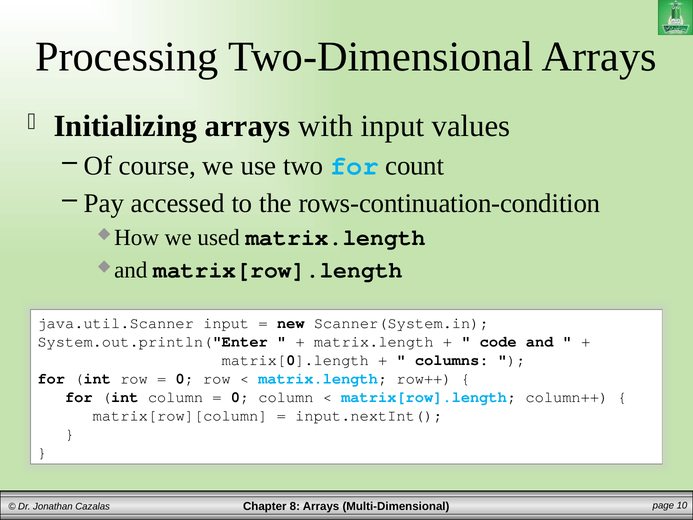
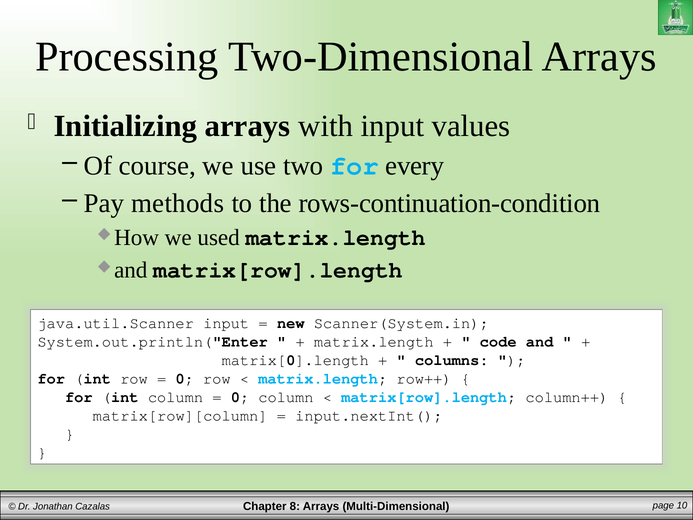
count: count -> every (415, 166)
accessed: accessed -> methods (178, 203)
